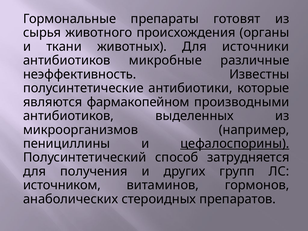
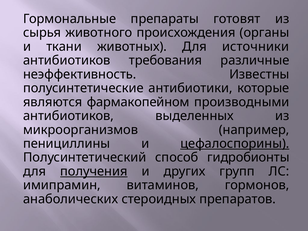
микробные: микробные -> требования (165, 60)
затрудняется: затрудняется -> гидробионты (248, 157)
получения underline: none -> present (94, 171)
источником: источником -> имипрамин (62, 185)
